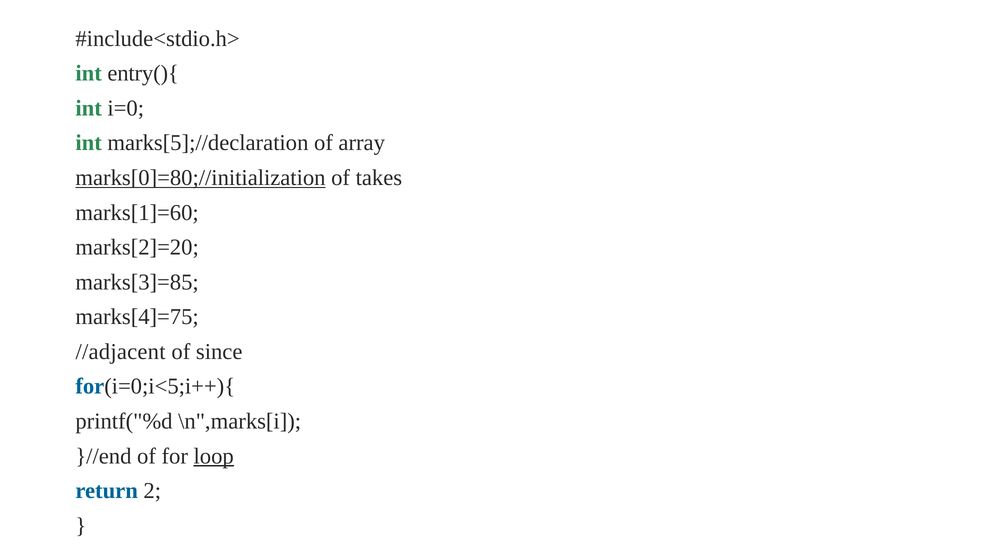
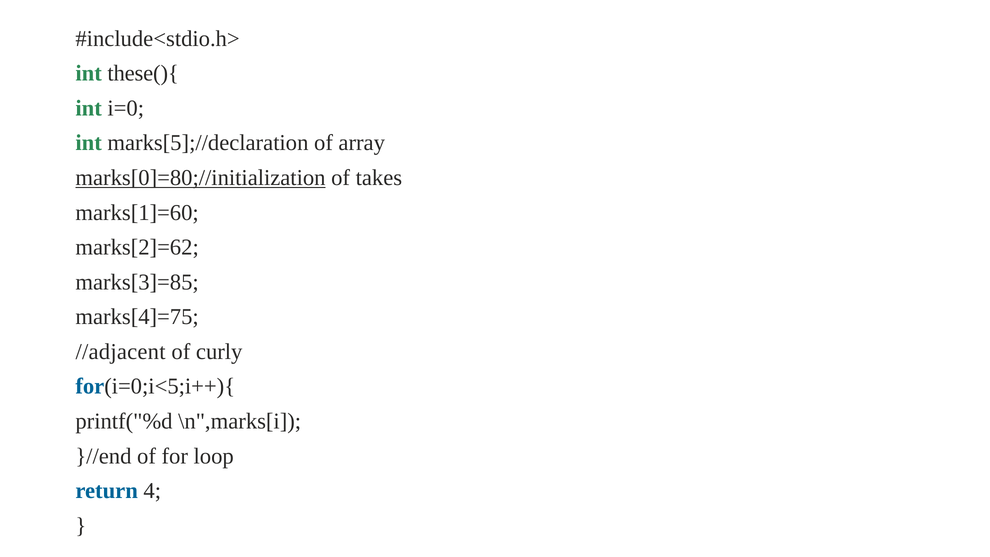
entry(){: entry(){ -> these(){ (143, 73)
marks[2]=20: marks[2]=20 -> marks[2]=62 (137, 247)
since: since -> curly (219, 352)
loop underline: present -> none (214, 456)
2: 2 -> 4 (152, 491)
